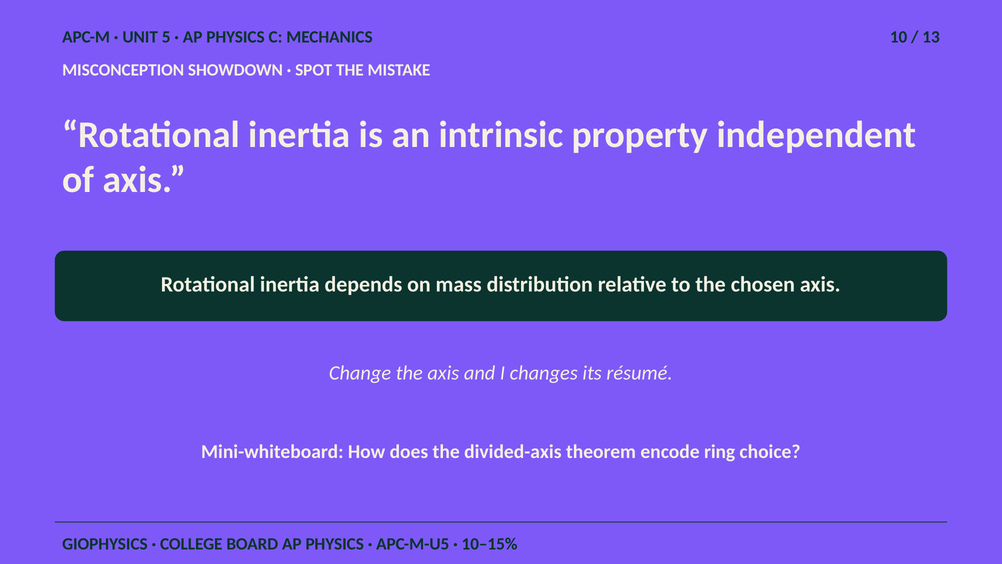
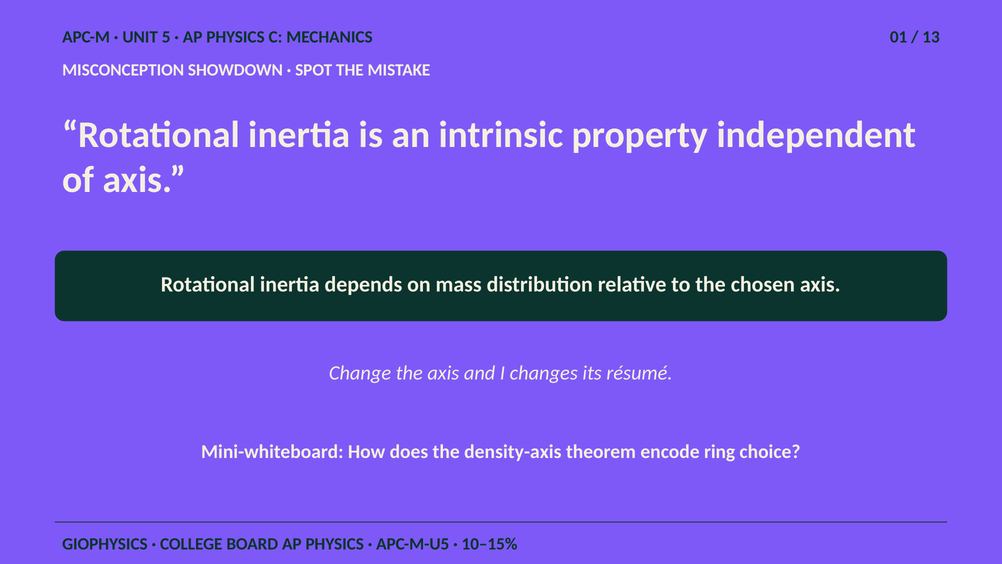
10: 10 -> 01 (899, 37)
divided-axis: divided-axis -> density-axis (513, 451)
